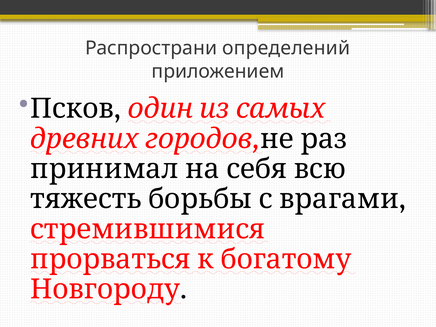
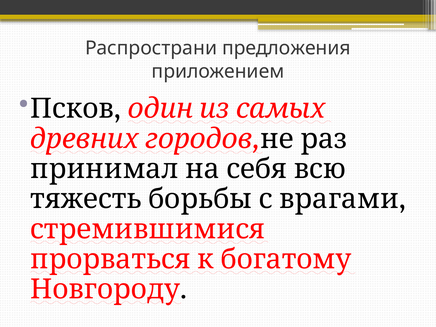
определений: определений -> предложения (286, 48)
